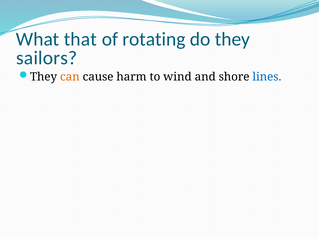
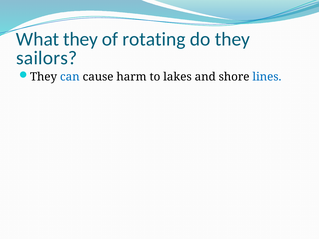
What that: that -> they (81, 39)
can colour: orange -> blue (70, 77)
wind: wind -> lakes (177, 77)
